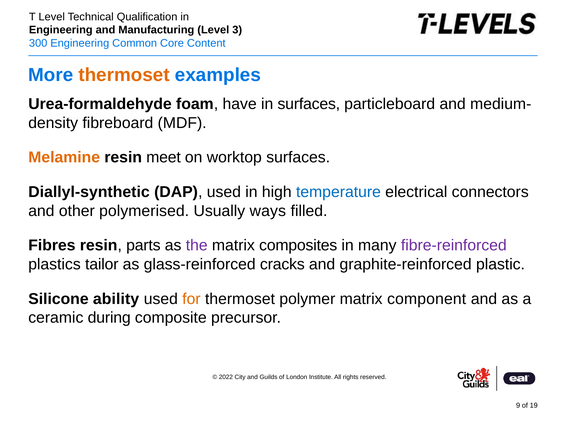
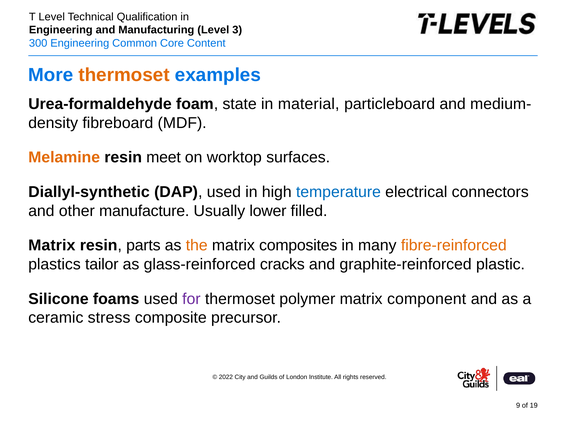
have: have -> state (240, 104)
in surfaces: surfaces -> material (309, 104)
polymerised: polymerised -> manufacture (144, 211)
ways: ways -> lower (268, 211)
Fibres: Fibres -> Matrix (52, 246)
the colour: purple -> orange (197, 246)
fibre-reinforced colour: purple -> orange (454, 246)
ability: ability -> foams (116, 299)
for colour: orange -> purple (191, 299)
during: during -> stress (109, 318)
